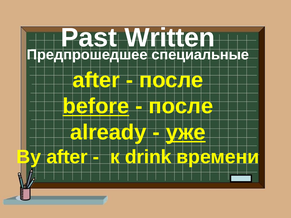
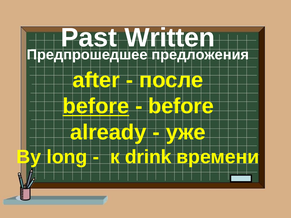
специальные: специальные -> предложения (200, 55)
после: после -> before (181, 106)
уже underline: present -> none (186, 133)
By after: after -> long (67, 157)
